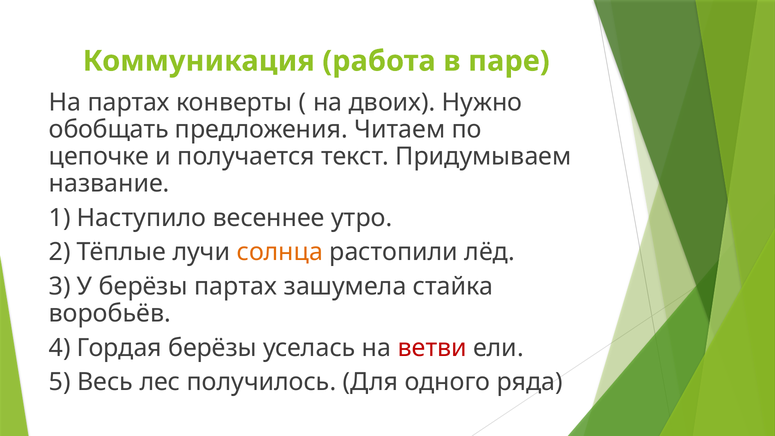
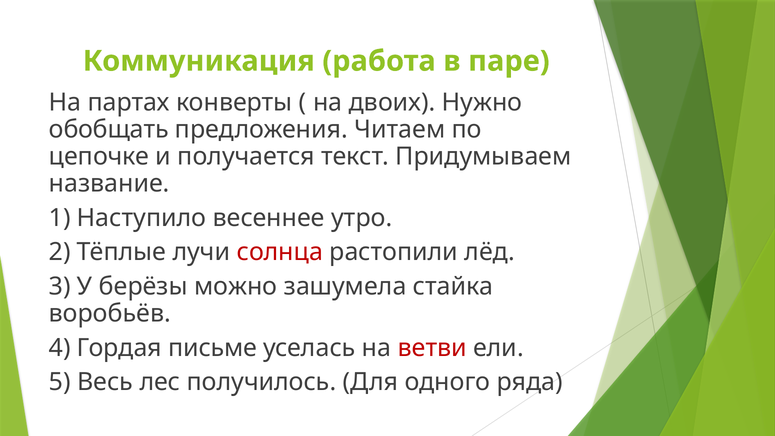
солнца colour: orange -> red (280, 252)
берёзы партах: партах -> можно (236, 286)
Гордая берёзы: берёзы -> письме (213, 348)
